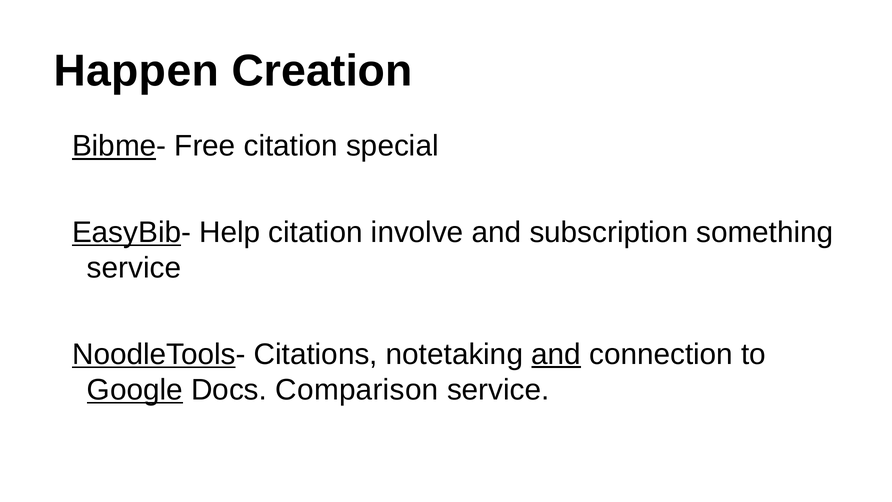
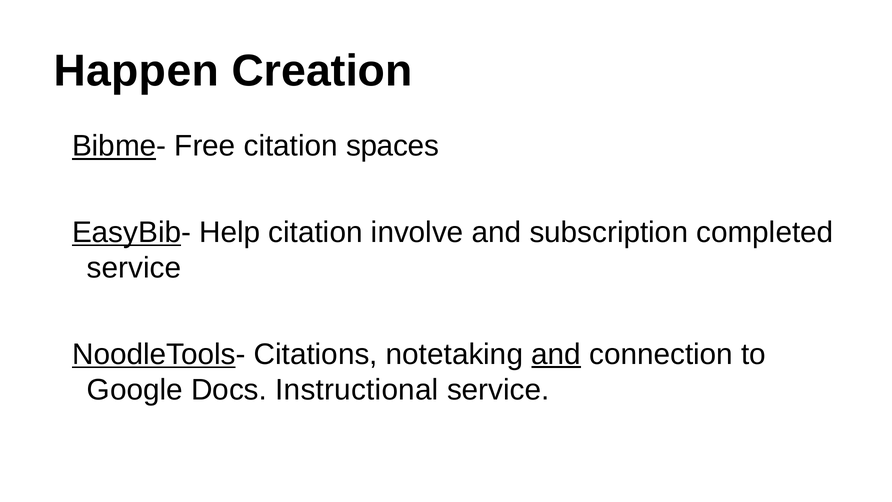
special: special -> spaces (393, 146)
something: something -> completed (765, 232)
Google underline: present -> none (135, 390)
Comparison: Comparison -> Instructional (357, 390)
